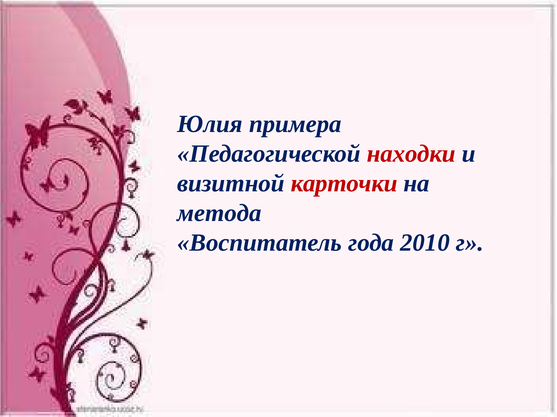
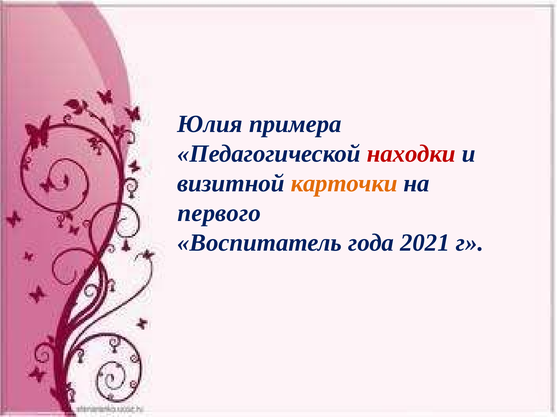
карточки colour: red -> orange (344, 184)
метода: метода -> первого (219, 213)
2010: 2010 -> 2021 (425, 243)
